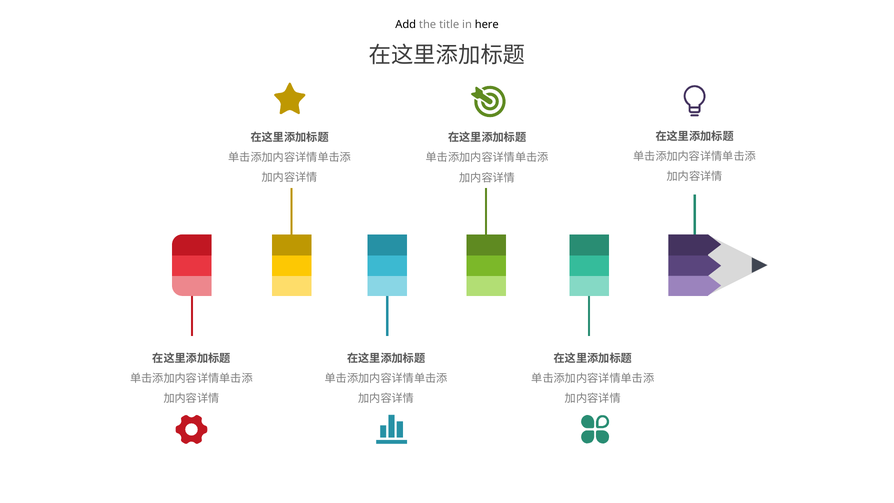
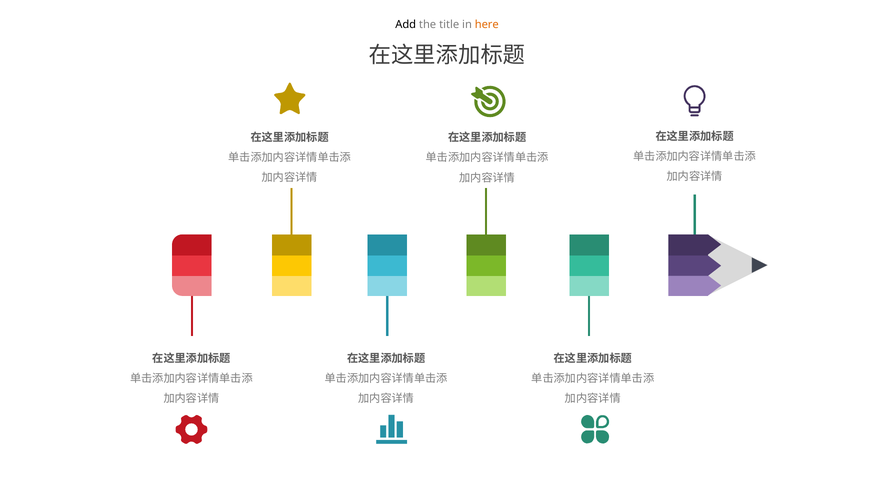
here colour: black -> orange (487, 25)
